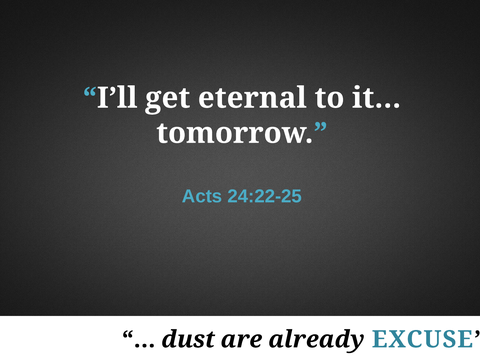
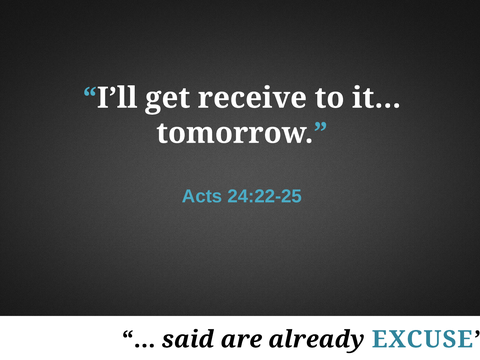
eternal: eternal -> receive (252, 98)
dust: dust -> said (188, 339)
